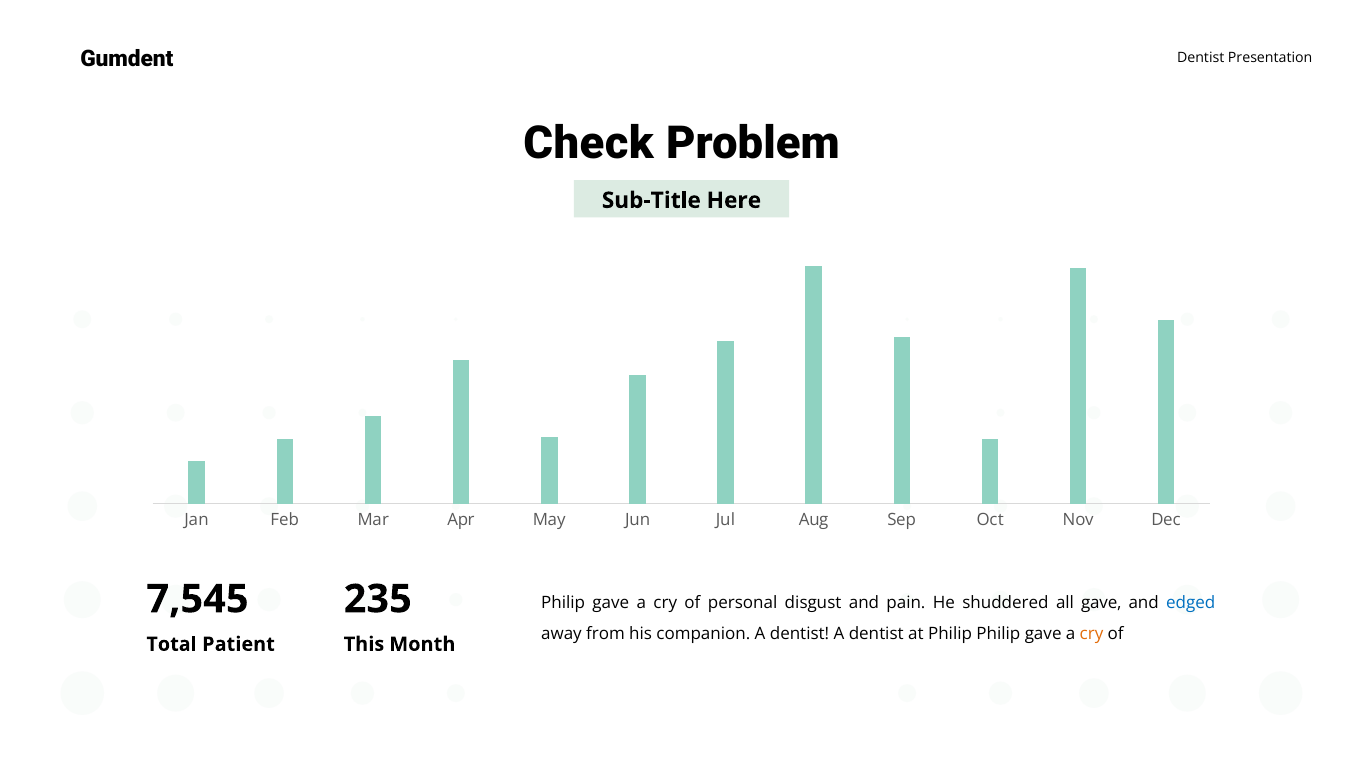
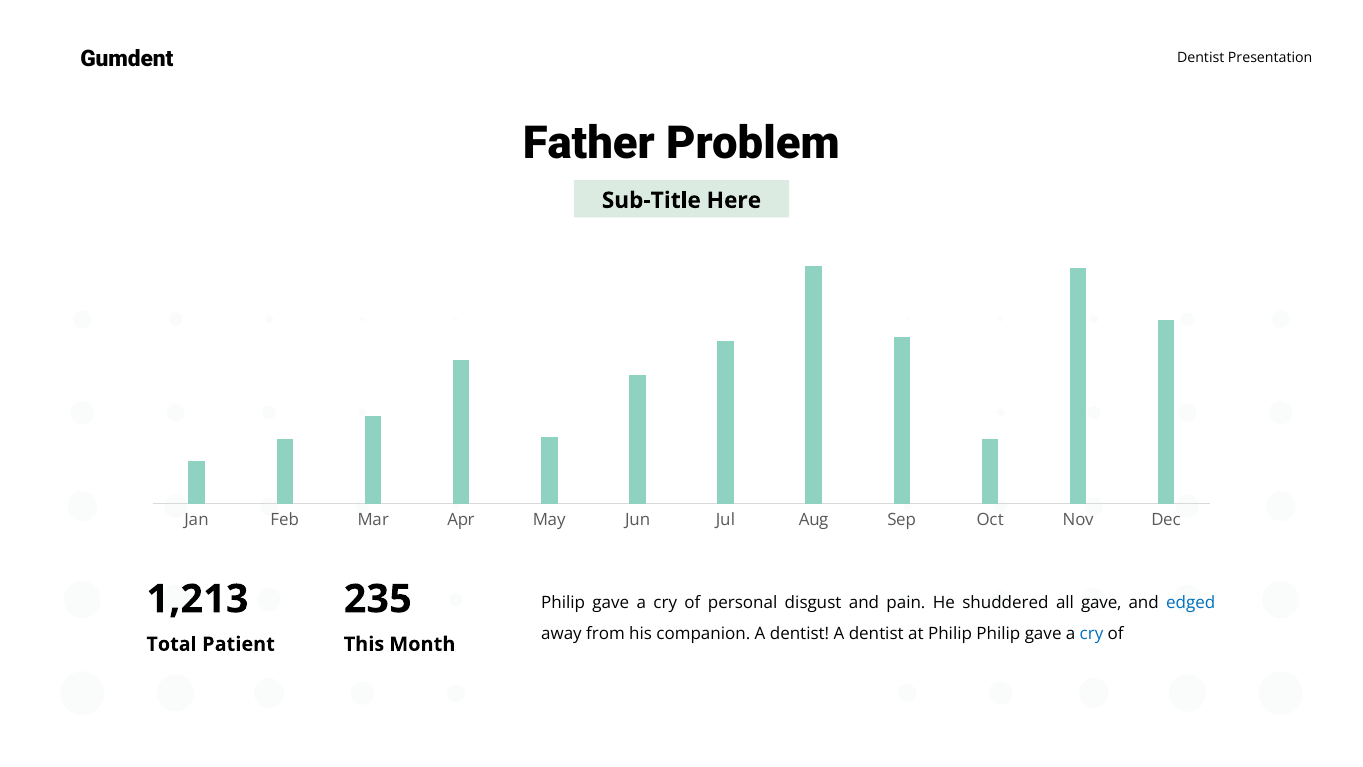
Check: Check -> Father (589, 143)
7,545: 7,545 -> 1,213 (197, 599)
cry colour: orange -> blue (1092, 633)
